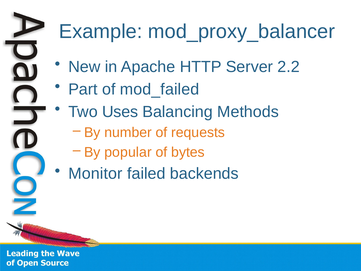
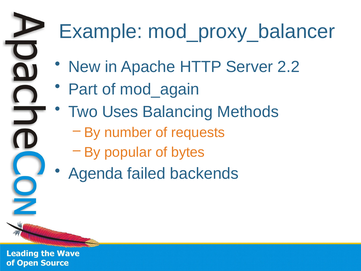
mod_failed: mod_failed -> mod_again (160, 89)
Monitor: Monitor -> Agenda (96, 173)
